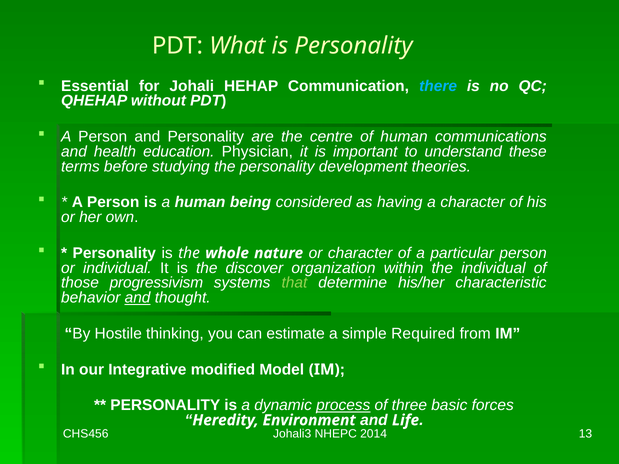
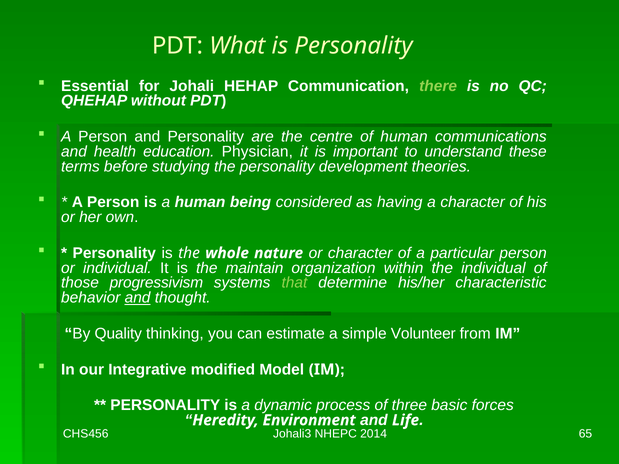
there colour: light blue -> light green (438, 86)
discover: discover -> maintain (254, 268)
Hostile: Hostile -> Quality (118, 334)
Required: Required -> Volunteer (423, 334)
process underline: present -> none (343, 406)
13: 13 -> 65 (585, 434)
